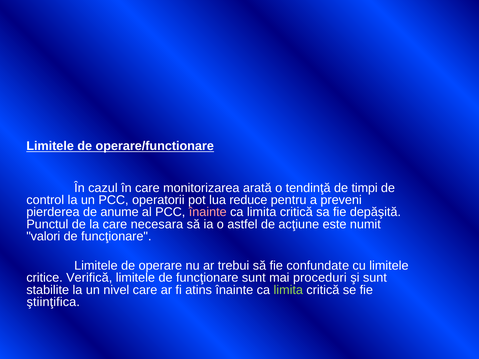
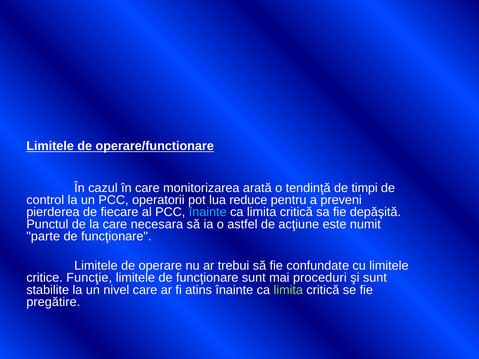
anume: anume -> fiecare (120, 212)
înainte colour: pink -> light blue (208, 212)
valori: valori -> parte (43, 236)
Verifică: Verifică -> Funcţie (89, 278)
ştiinţifica: ştiinţifica -> pregătire (53, 302)
